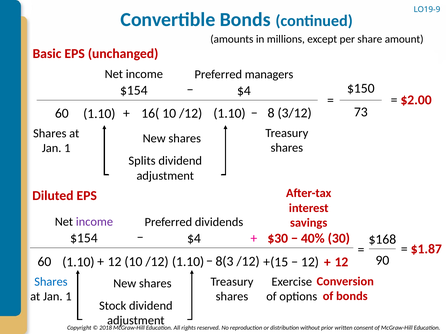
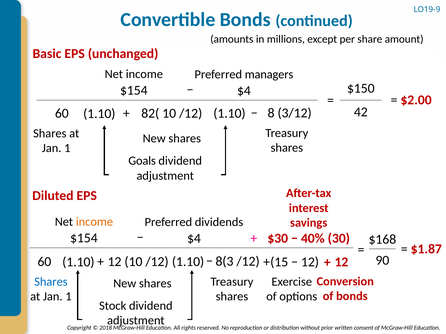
16(: 16( -> 82( (150, 114)
73: 73 -> 42 (361, 112)
Splits: Splits -> Goals (142, 161)
income colour: purple -> orange (94, 222)
